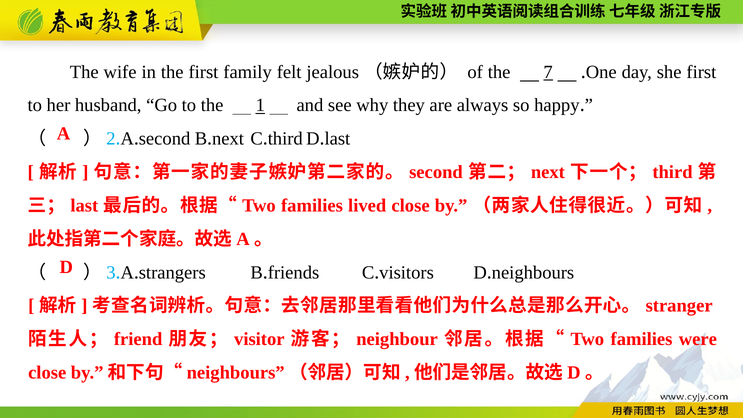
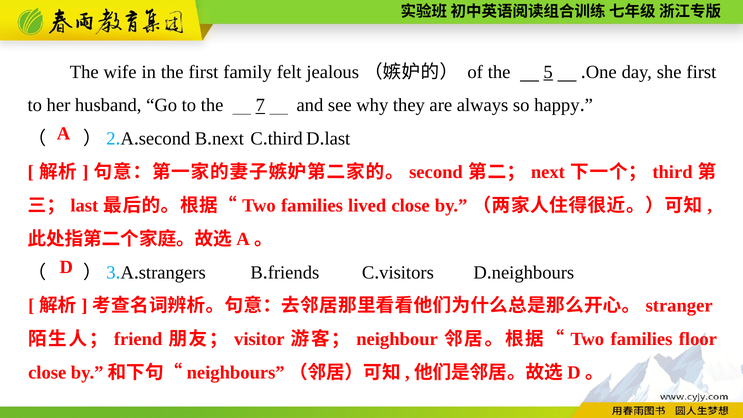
7: 7 -> 5 (548, 72)
1: 1 -> 7 (260, 105)
were: were -> floor (698, 339)
